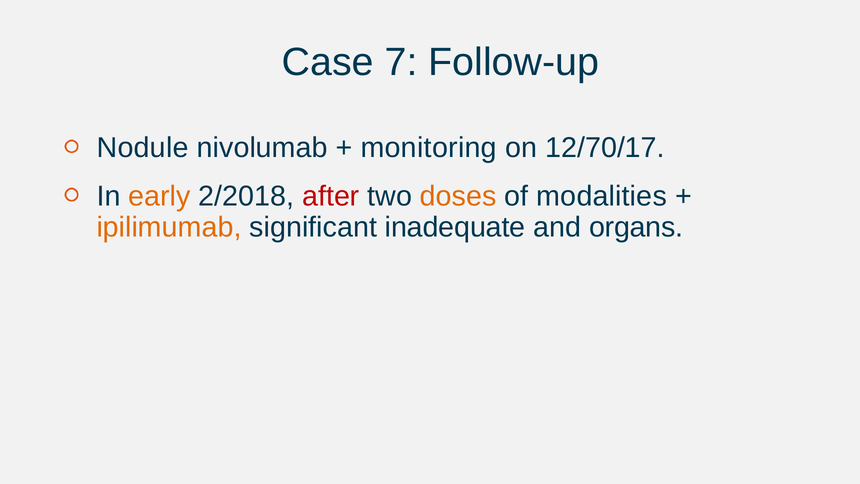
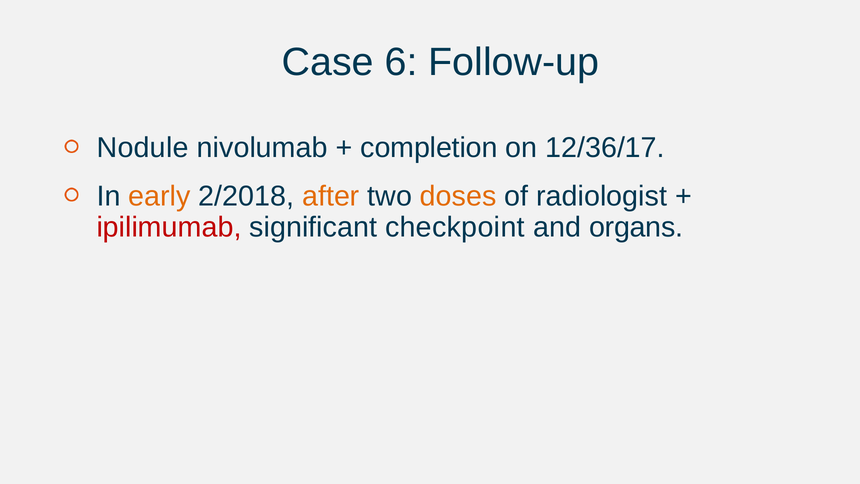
7: 7 -> 6 (401, 62)
monitoring: monitoring -> completion (429, 148)
12/70/17: 12/70/17 -> 12/36/17 (605, 148)
after colour: red -> orange (331, 196)
modalities: modalities -> radiologist (602, 196)
ipilimumab colour: orange -> red (169, 227)
inadequate: inadequate -> checkpoint (455, 227)
